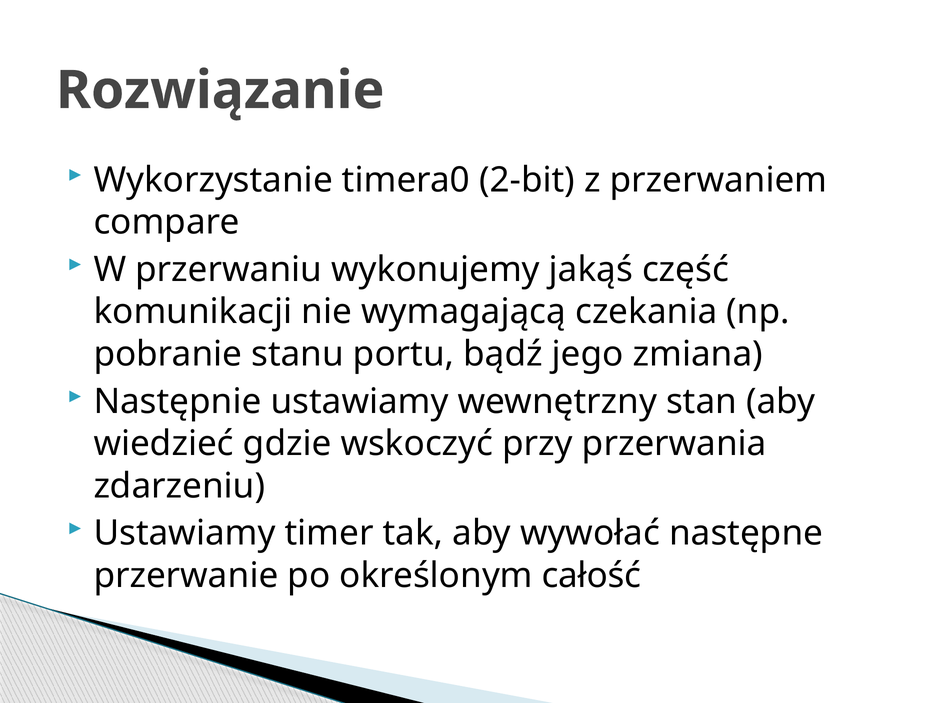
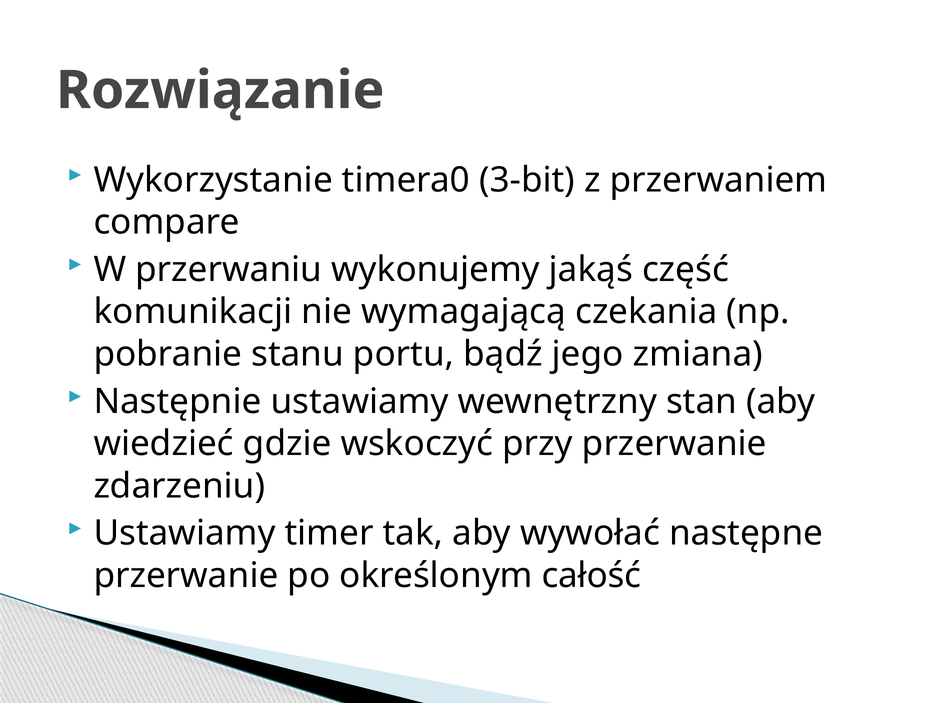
2-bit: 2-bit -> 3-bit (527, 180)
przy przerwania: przerwania -> przerwanie (674, 444)
